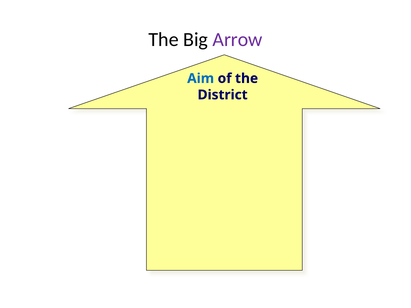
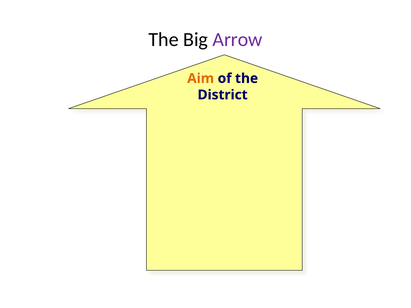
Aim colour: blue -> orange (201, 78)
